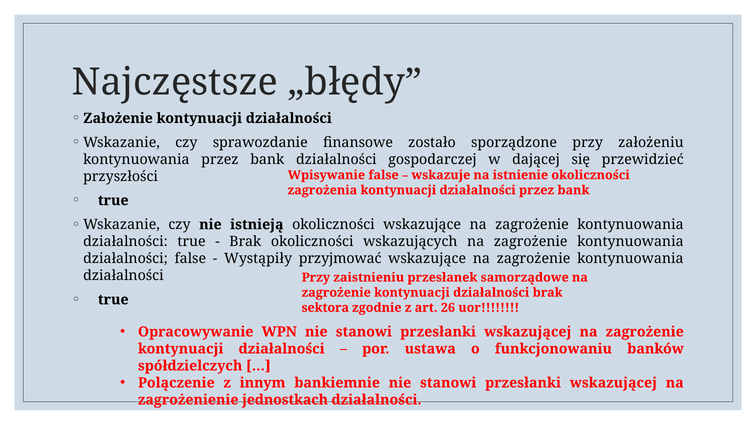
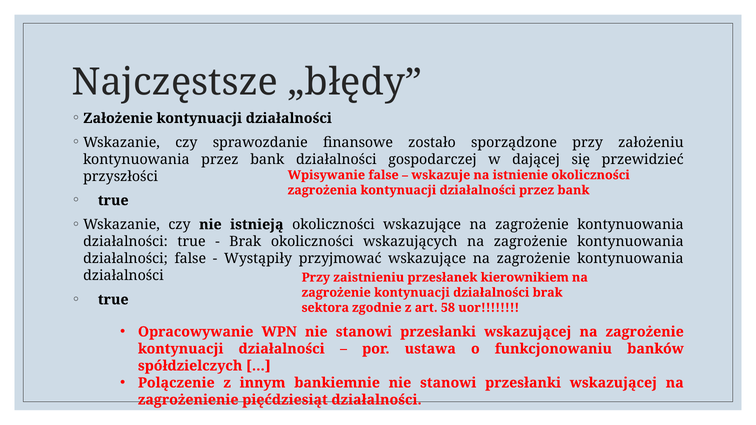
samorządowe: samorządowe -> kierownikiem (525, 278)
26: 26 -> 58 (448, 308)
jednostkach: jednostkach -> pięćdziesiąt (285, 400)
